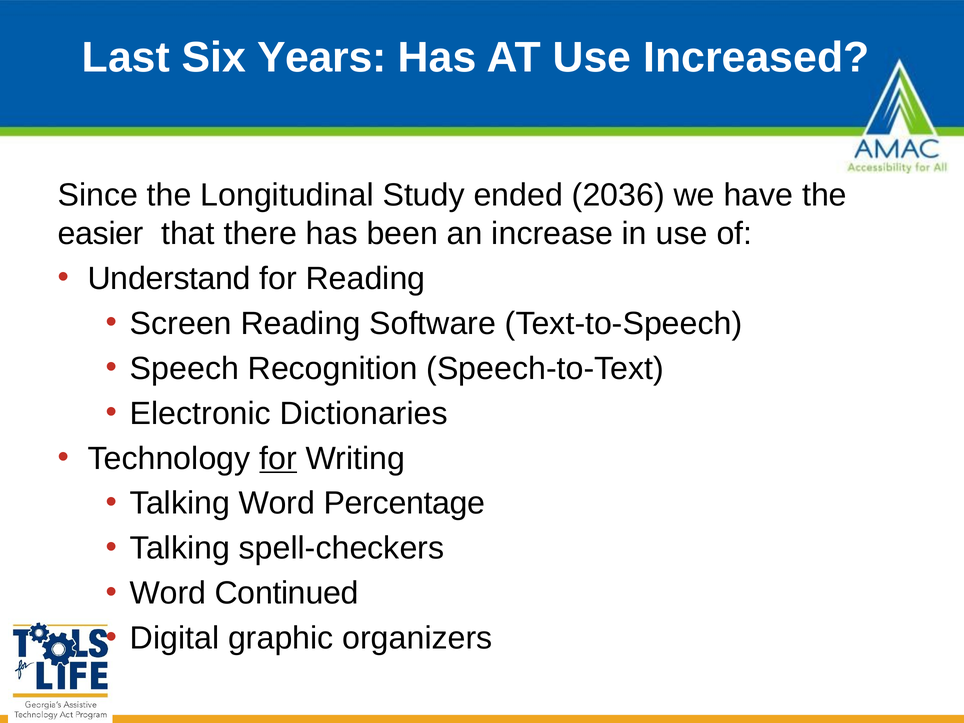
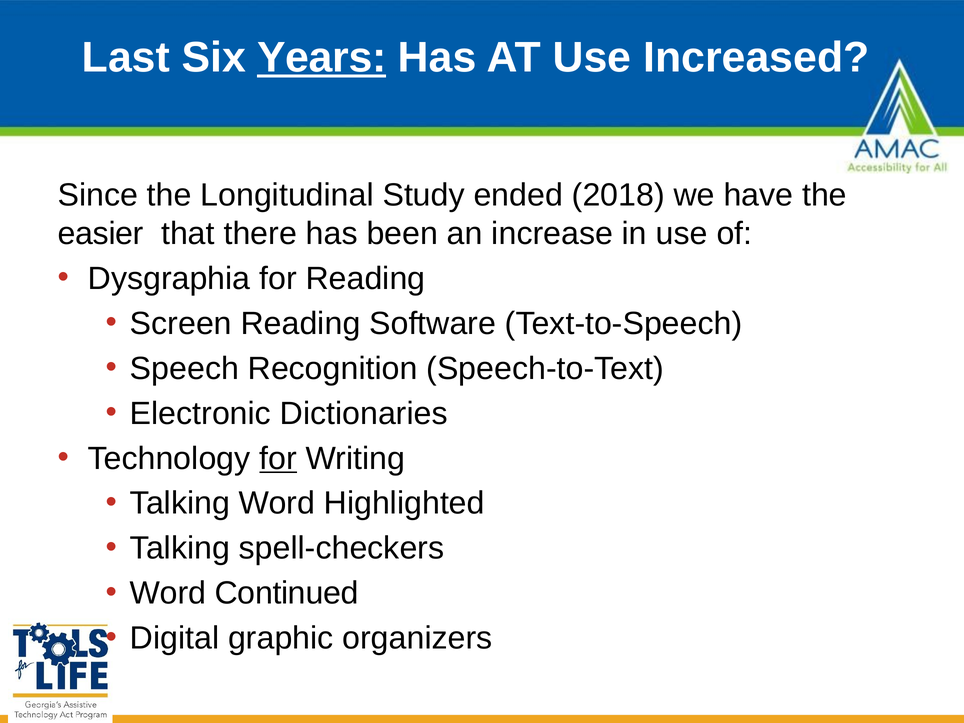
Years underline: none -> present (322, 58)
2036: 2036 -> 2018 (618, 195)
Understand: Understand -> Dysgraphia (169, 279)
Percentage: Percentage -> Highlighted (404, 503)
